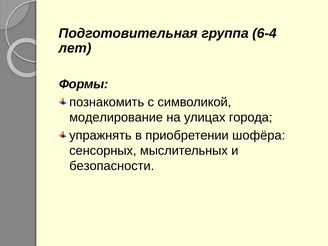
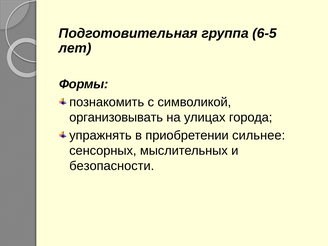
6-4: 6-4 -> 6-5 (265, 33)
моделирование: моделирование -> организовывать (116, 117)
шофёра: шофёра -> сильнее (259, 135)
